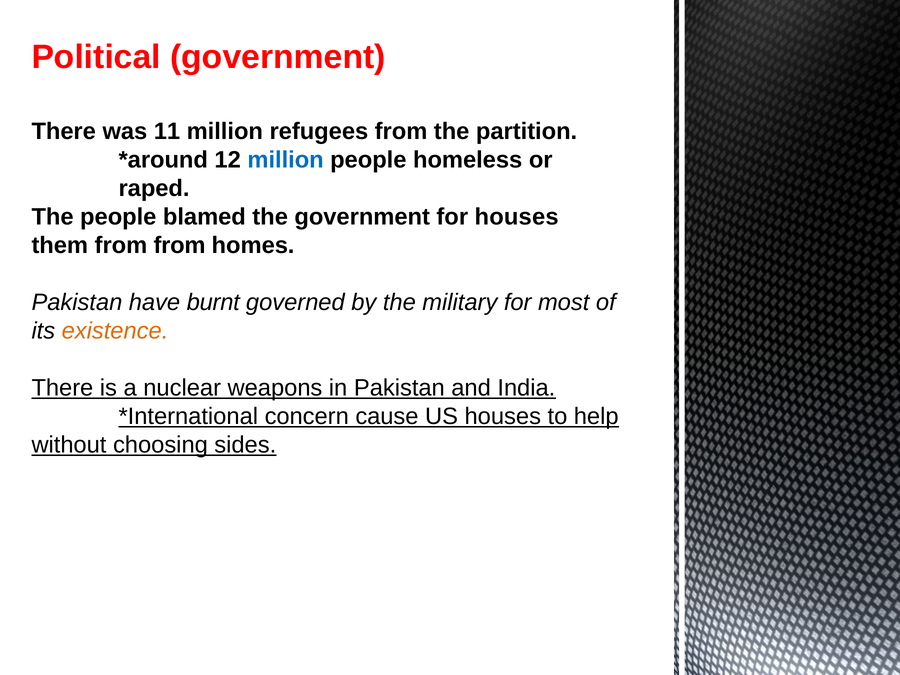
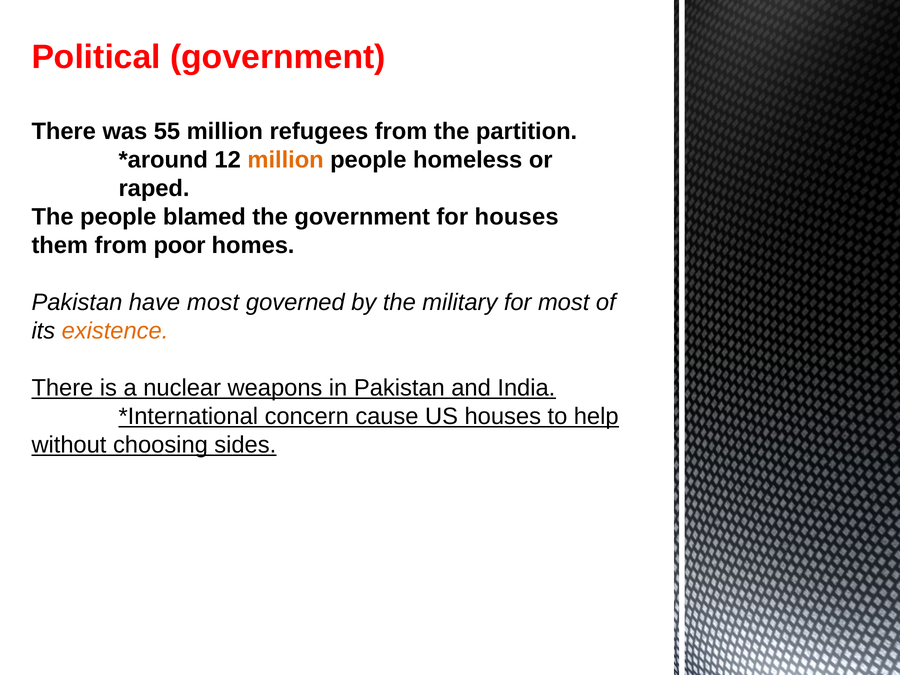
11: 11 -> 55 (167, 131)
million colour: blue -> orange (286, 160)
from from: from -> poor (180, 245)
have burnt: burnt -> most (213, 302)
